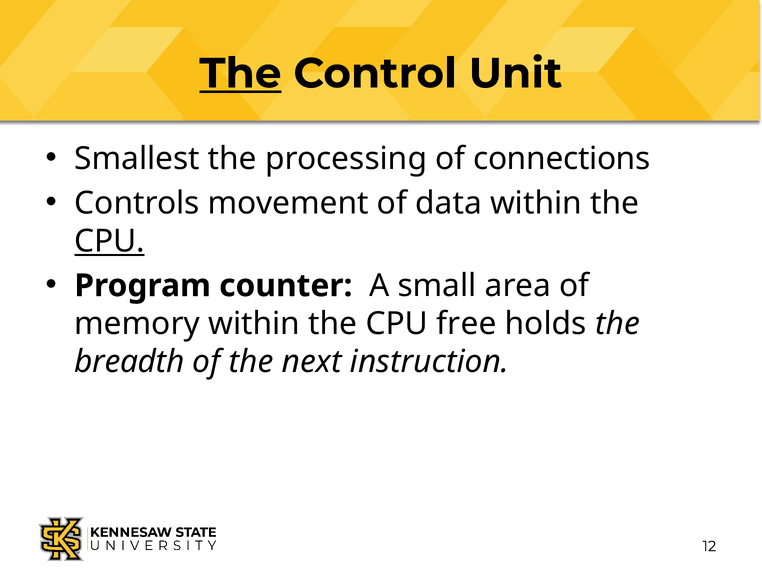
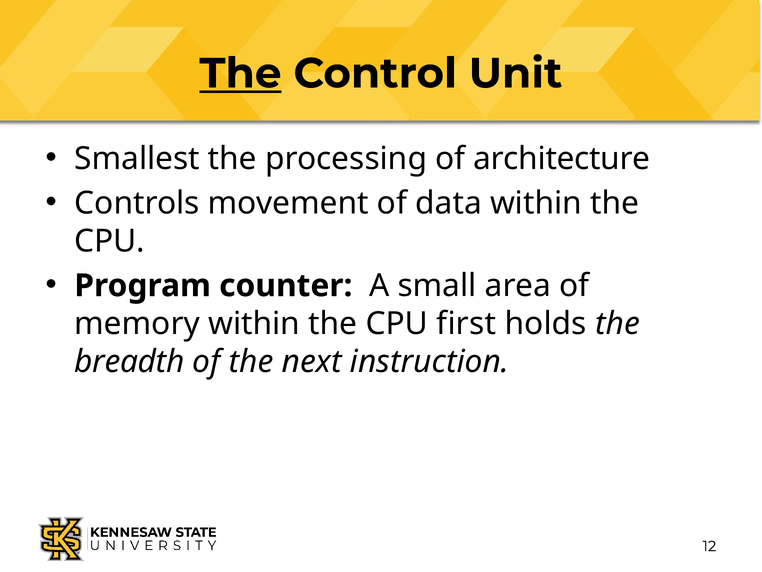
connections: connections -> architecture (562, 158)
CPU underline: present -> none (110, 241)
free: free -> first (466, 324)
